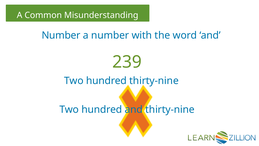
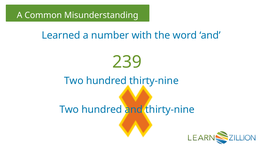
Number: Number -> Learned (61, 35)
